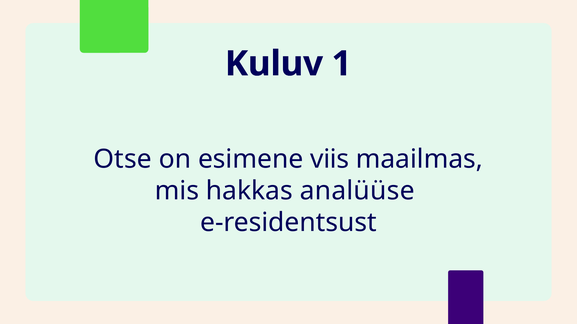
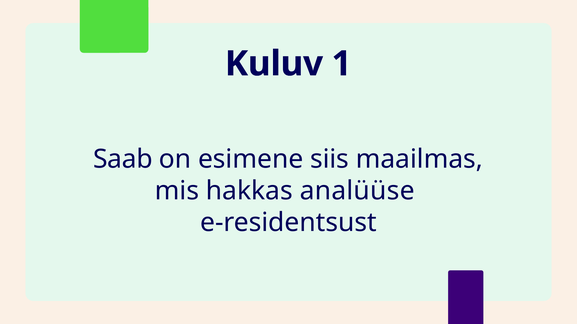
Otse: Otse -> Saab (123, 159)
viis: viis -> siis (330, 159)
